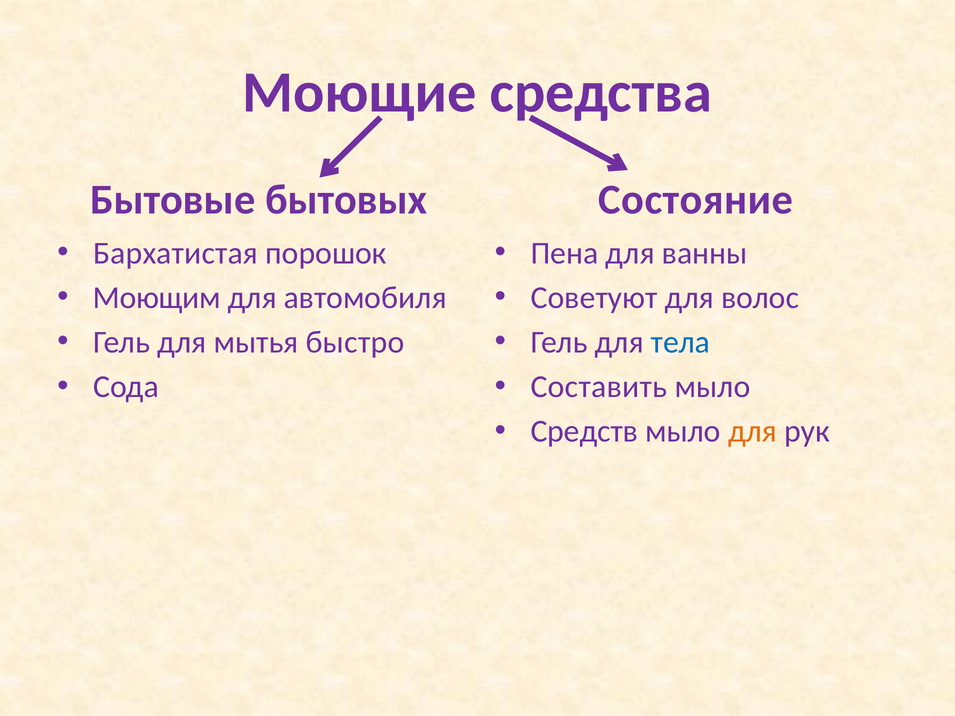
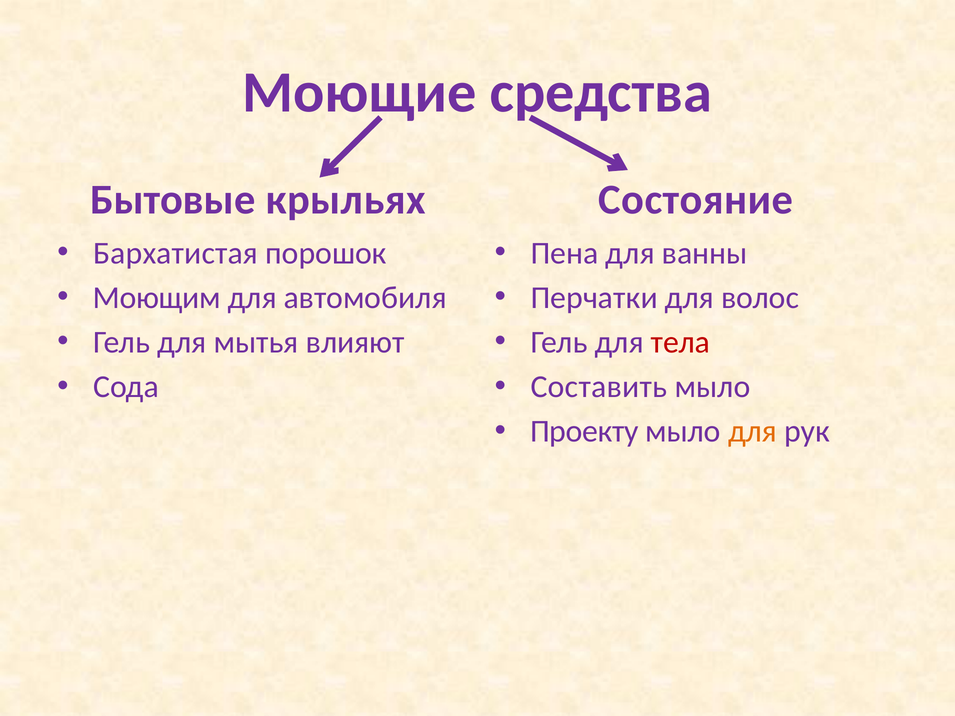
бытовых: бытовых -> крыльях (346, 200)
Советуют: Советуют -> Перчатки (594, 298)
быстро: быстро -> влияют (355, 342)
тела colour: blue -> red (680, 342)
Средств: Средств -> Проекту (584, 431)
